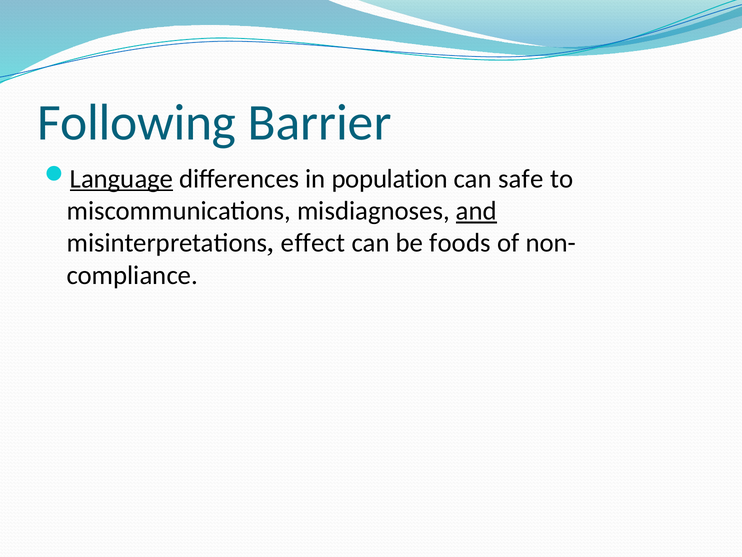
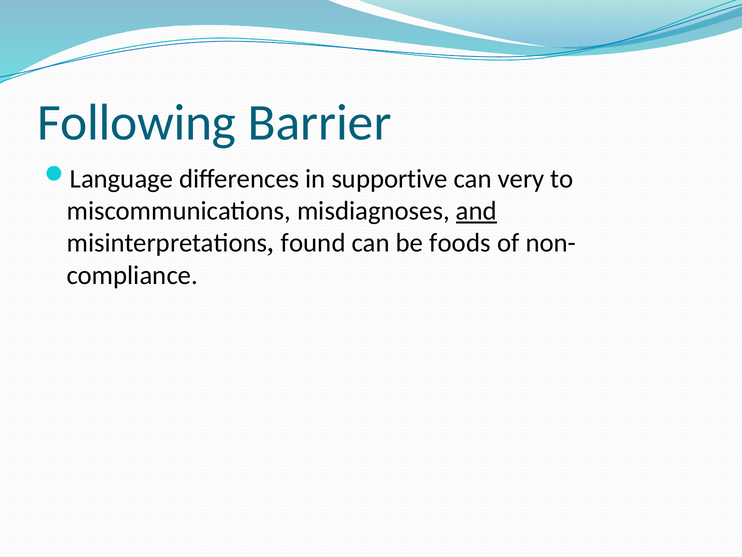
Language underline: present -> none (122, 179)
population: population -> supportive (390, 179)
safe: safe -> very (521, 179)
effect: effect -> found (313, 243)
